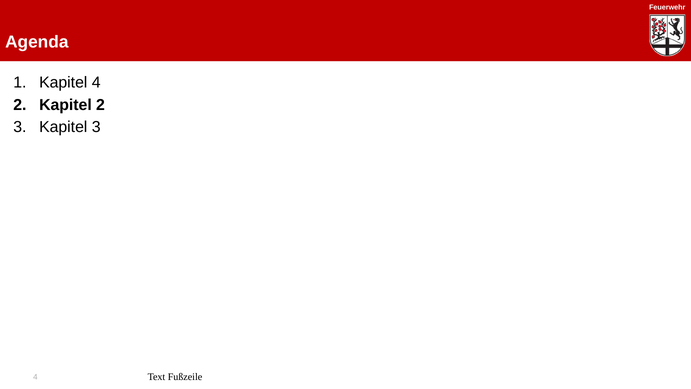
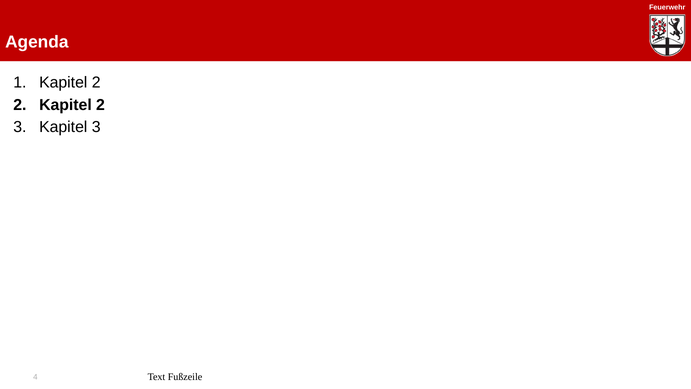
1 Kapitel 4: 4 -> 2 (96, 83)
